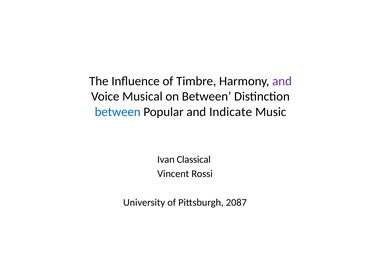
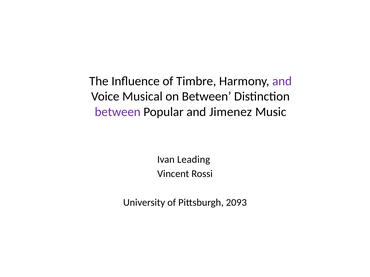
between colour: blue -> purple (118, 112)
Indicate: Indicate -> Jimenez (231, 112)
Classical: Classical -> Leading (194, 160)
2087: 2087 -> 2093 (236, 203)
